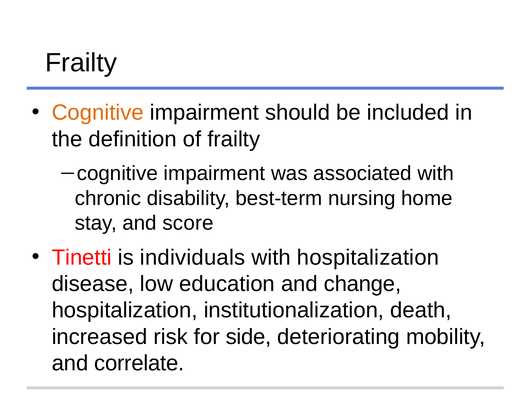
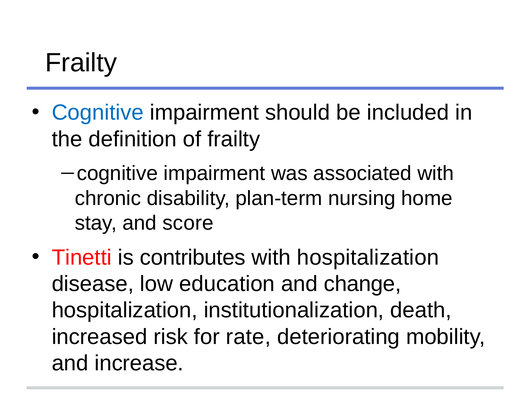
Cognitive colour: orange -> blue (98, 113)
best-term: best-term -> plan-term (279, 198)
individuals: individuals -> contributes (193, 258)
side: side -> rate (248, 337)
correlate: correlate -> increase (139, 364)
